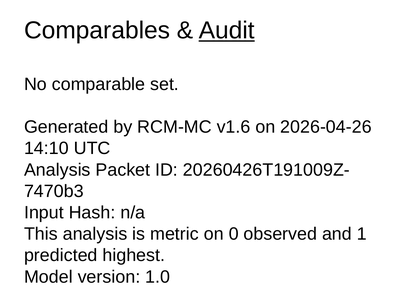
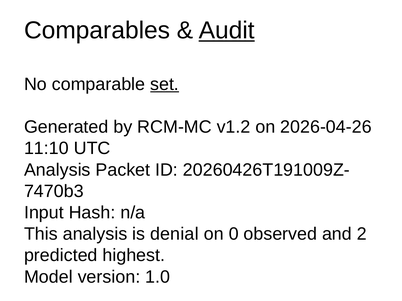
set underline: none -> present (165, 84)
v1.6: v1.6 -> v1.2 (234, 127)
14:10: 14:10 -> 11:10 (46, 149)
metric: metric -> denial (174, 234)
1: 1 -> 2 (362, 234)
